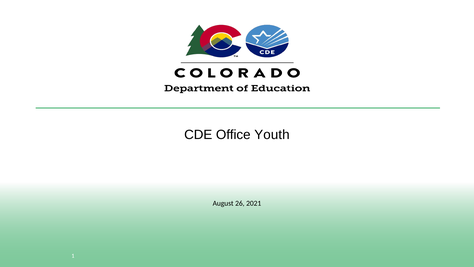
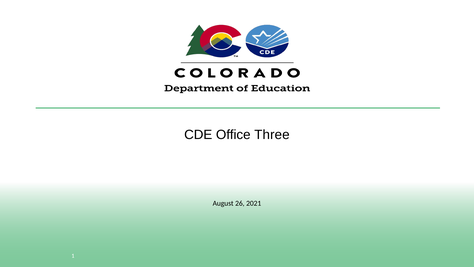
Youth: Youth -> Three (272, 135)
